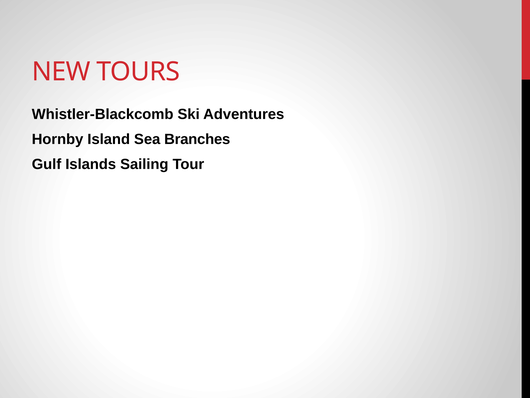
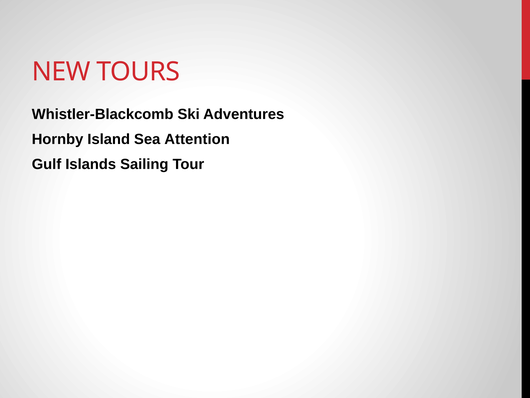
Branches: Branches -> Attention (197, 139)
